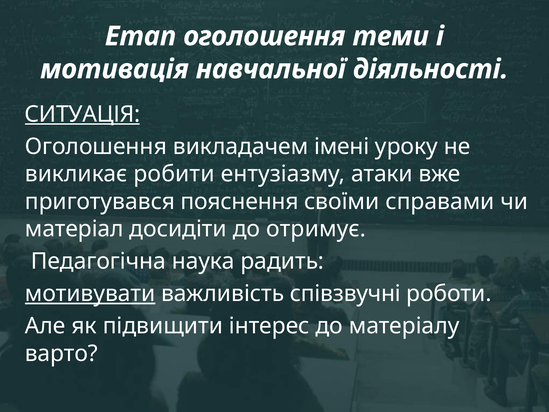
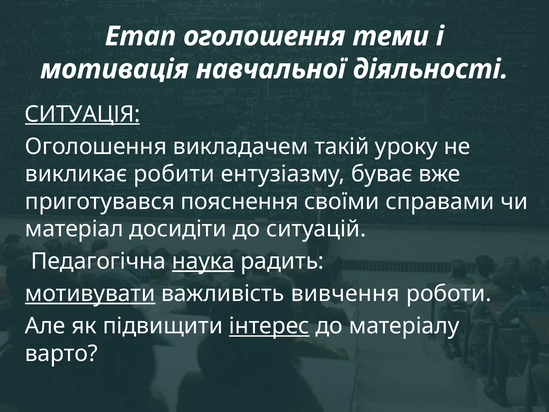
імені: імені -> такій (342, 146)
атаки: атаки -> буває (382, 174)
отримує: отримує -> ситуацій (316, 229)
наука underline: none -> present (203, 261)
співзвучні: співзвучні -> вивчення (345, 293)
інтерес underline: none -> present (269, 326)
